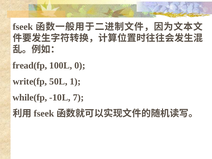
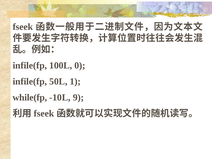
fread(fp: fread(fp -> infile(fp (30, 65)
write(fp: write(fp -> infile(fp (30, 81)
7: 7 -> 9 (78, 97)
